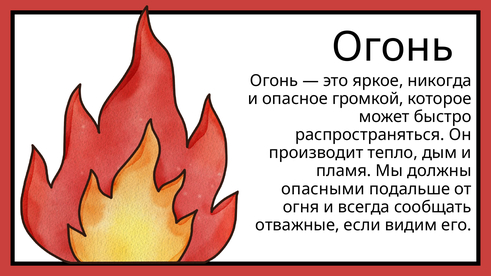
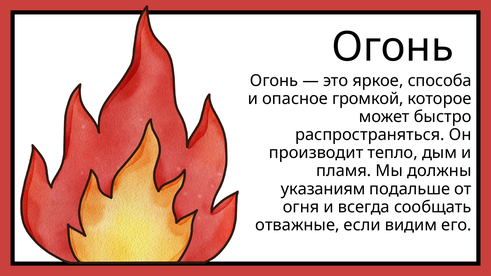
никогда: никогда -> способа (440, 81)
опасными: опасными -> указаниям (323, 189)
